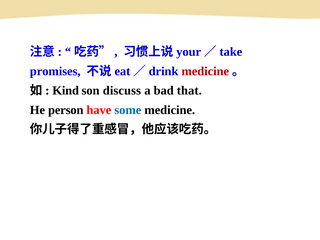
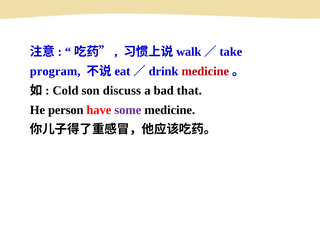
your: your -> walk (189, 52)
promises: promises -> program (55, 71)
Kind: Kind -> Cold (66, 91)
some colour: blue -> purple (128, 110)
